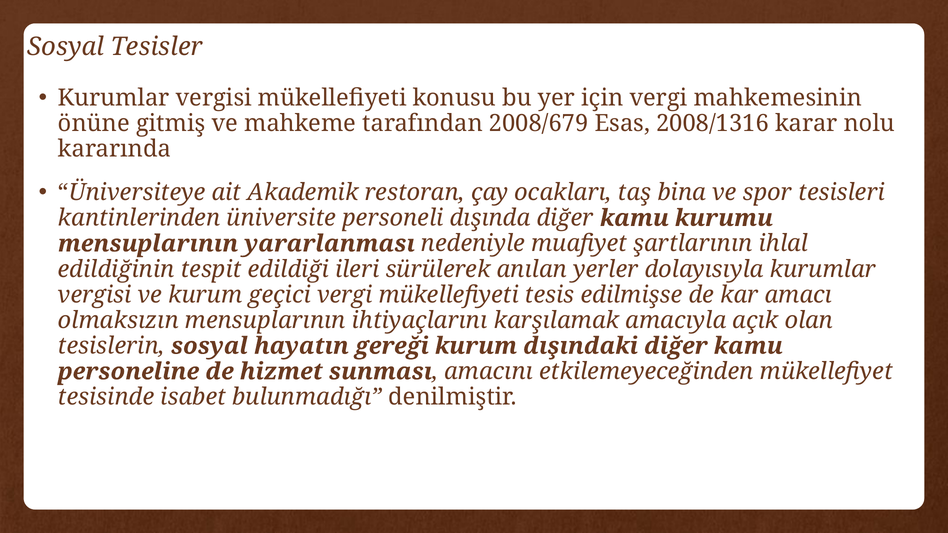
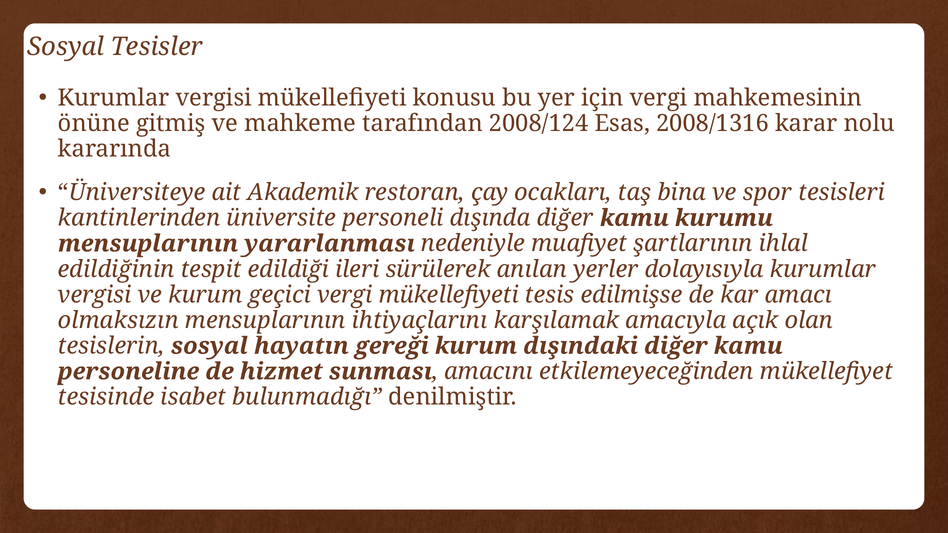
2008/679: 2008/679 -> 2008/124 (539, 124)
